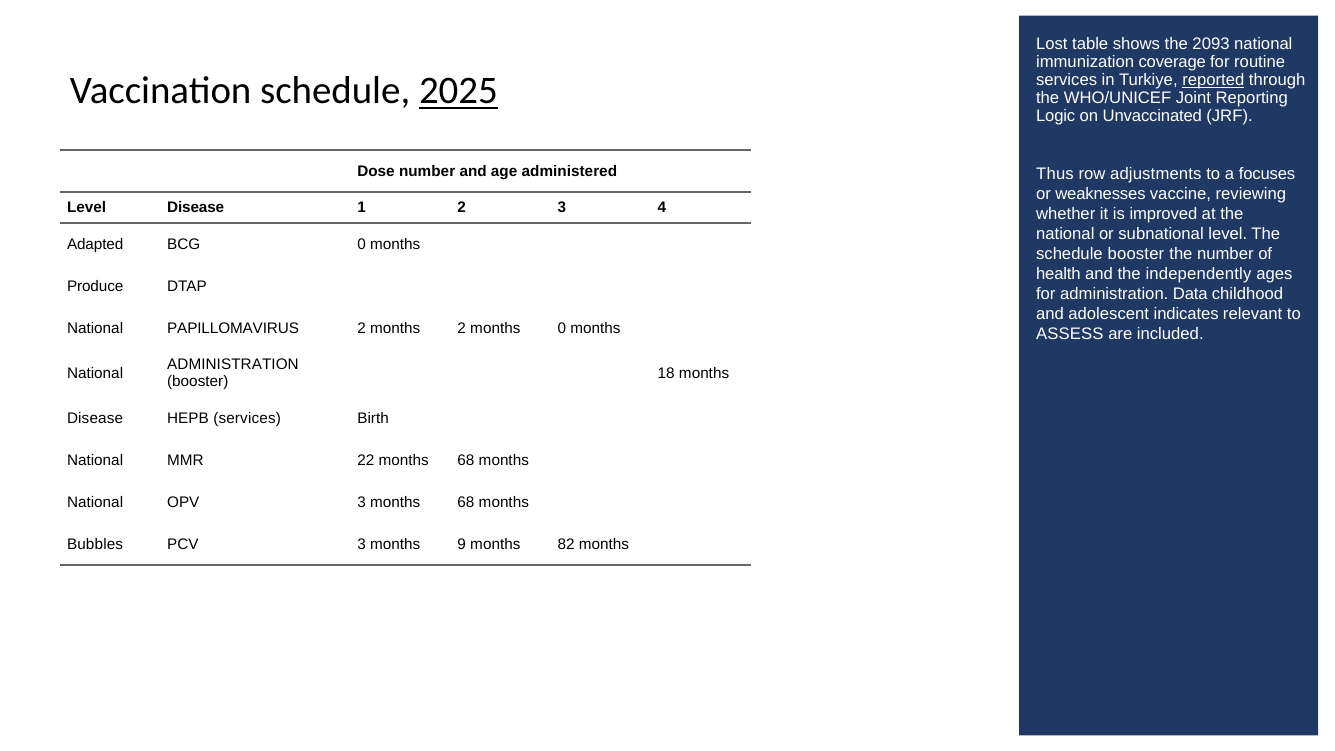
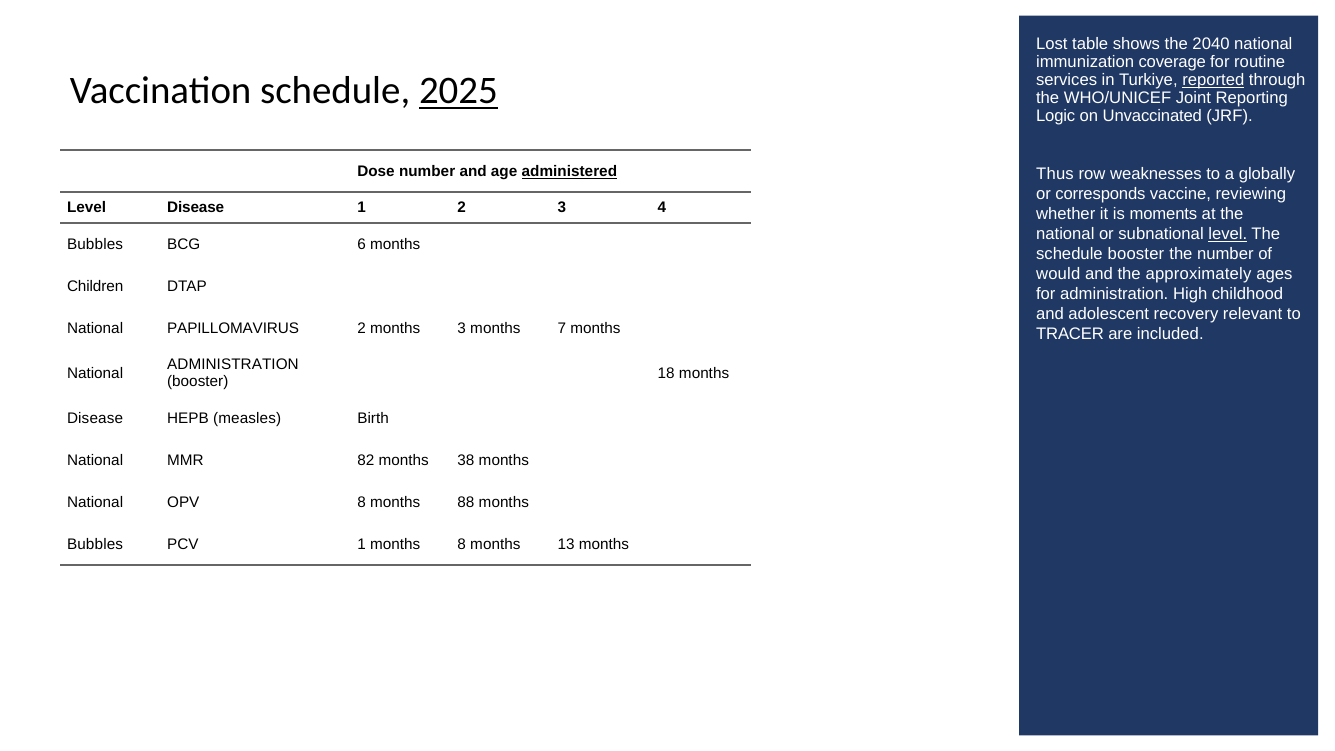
2093: 2093 -> 2040 (1211, 44)
administered underline: none -> present (569, 171)
adjustments: adjustments -> weaknesses (1156, 174)
focuses: focuses -> globally (1267, 174)
weaknesses: weaknesses -> corresponds (1100, 194)
improved: improved -> moments (1163, 214)
level underline: none -> present (1228, 234)
Adapted: Adapted -> Bubbles (95, 244)
BCG 0: 0 -> 6 (362, 244)
health: health -> would (1058, 274)
independently: independently -> approximately (1198, 274)
Produce: Produce -> Children (95, 286)
Data: Data -> High (1190, 294)
indicates: indicates -> recovery (1186, 314)
months 2: 2 -> 3 (462, 328)
months 0: 0 -> 7 (562, 328)
ASSESS: ASSESS -> TRACER (1070, 334)
HEPB services: services -> measles (247, 418)
22: 22 -> 82 (366, 460)
68: 68 -> 38 (466, 460)
OPV 3: 3 -> 8 (362, 502)
68: 68 -> 88 (466, 502)
PCV 3: 3 -> 1 (362, 544)
months 9: 9 -> 8 (462, 544)
82: 82 -> 13 (566, 544)
